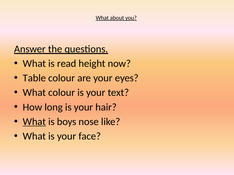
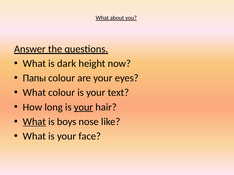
read: read -> dark (67, 64)
Table: Table -> Папы (34, 78)
your underline: none -> present (84, 107)
